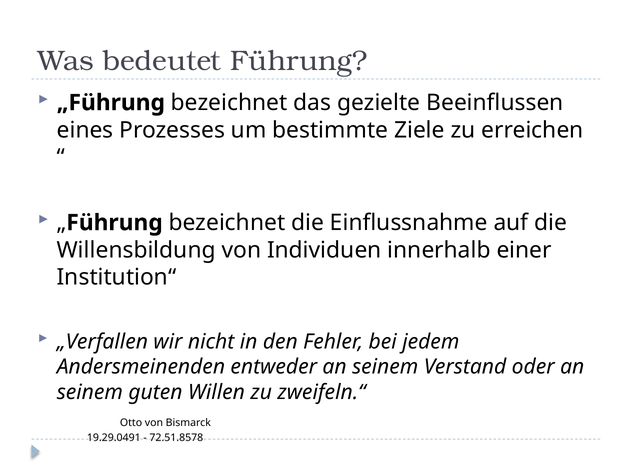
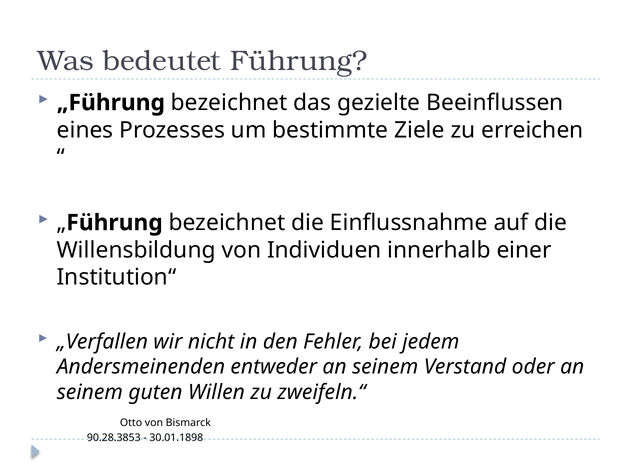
19.29.0491: 19.29.0491 -> 90.28.3853 (114, 438)
72.51.8578: 72.51.8578 -> 30.01.1898 (176, 438)
